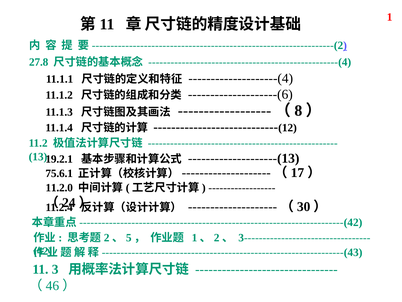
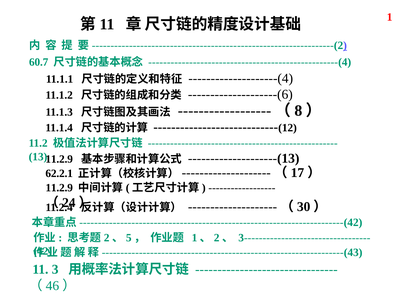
27.8: 27.8 -> 60.7 (39, 62)
19.2.1: 19.2.1 -> 11.2.9 (59, 159)
75.6.1: 75.6.1 -> 62.2.1 (59, 173)
11.2.0: 11.2.0 -> 11.2.9 (59, 188)
